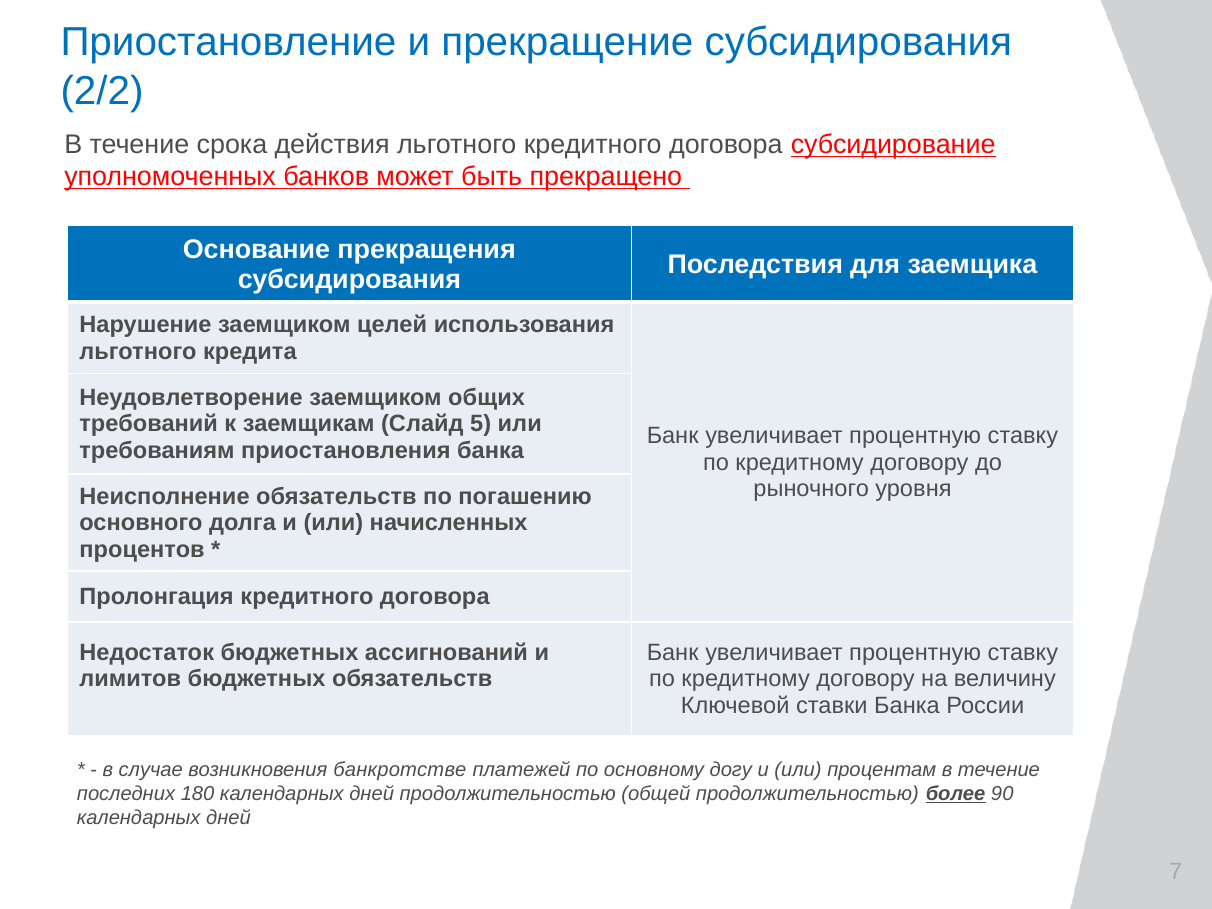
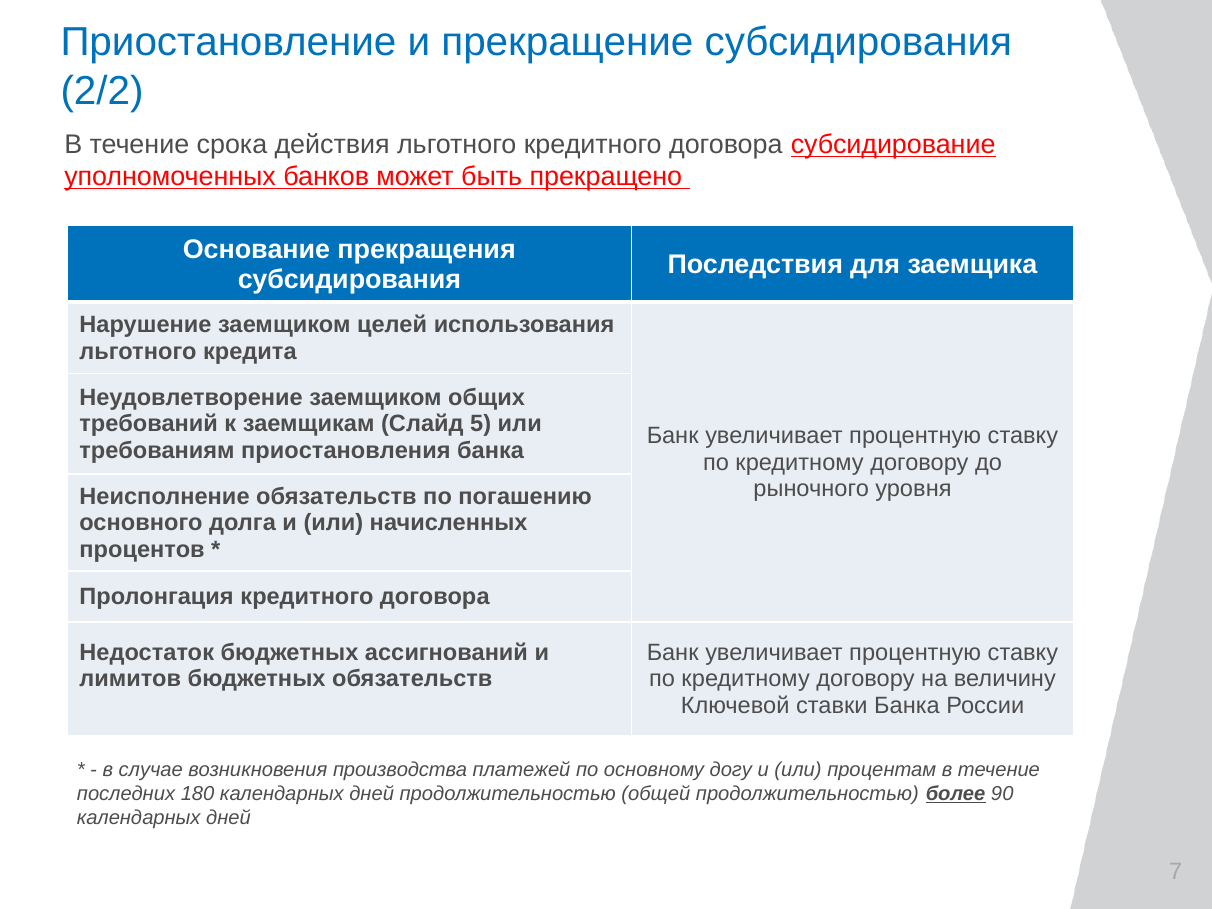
банкротстве: банкротстве -> производства (400, 770)
